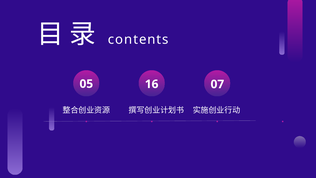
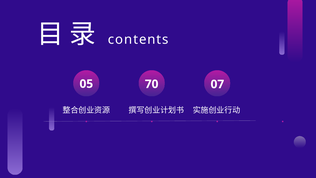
16: 16 -> 70 (152, 84)
